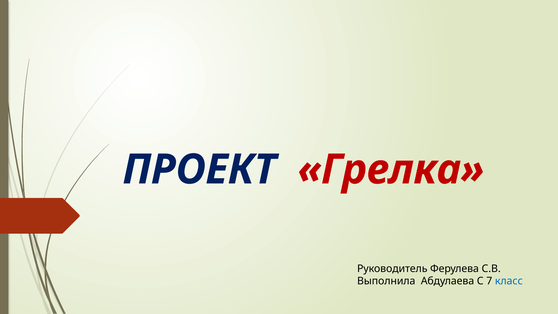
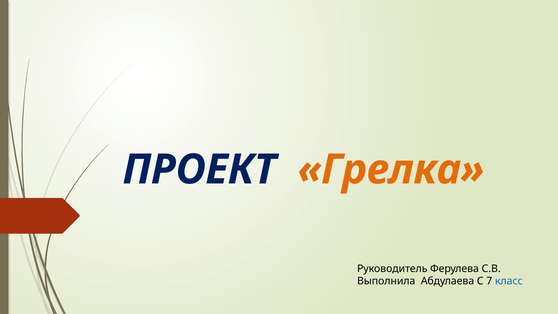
Грелка colour: red -> orange (391, 170)
